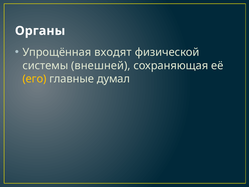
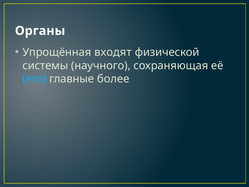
внешней: внешней -> научного (101, 66)
его colour: yellow -> light blue (34, 79)
думал: думал -> более (113, 79)
